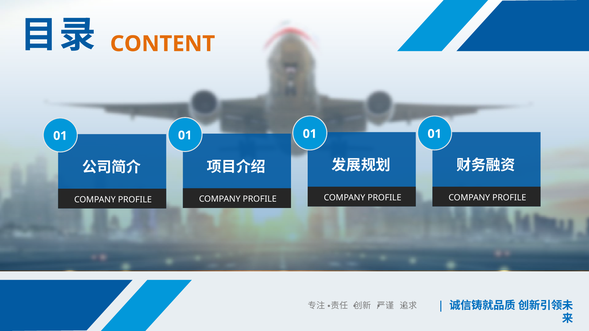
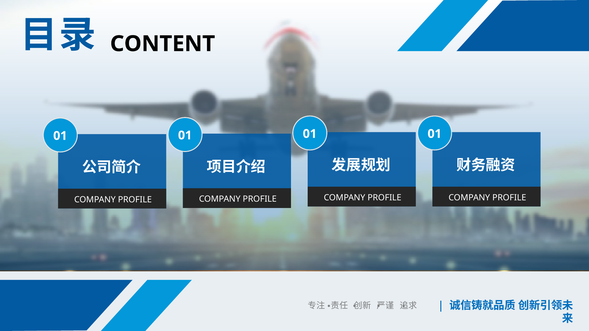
CONTENT colour: orange -> black (163, 44)
